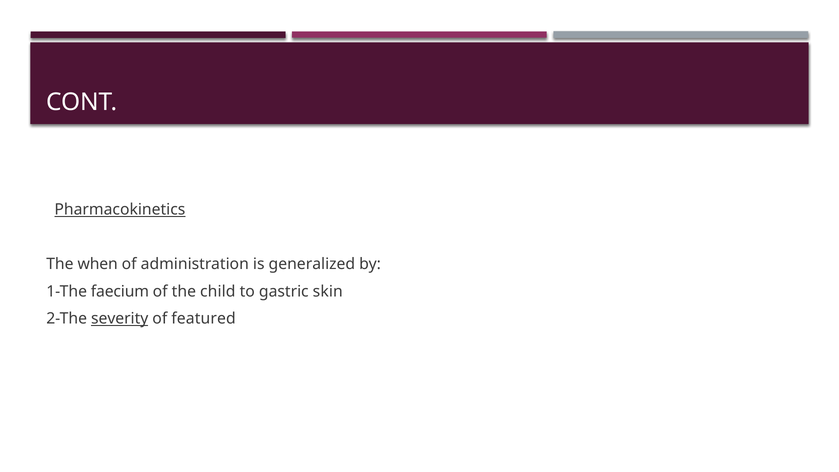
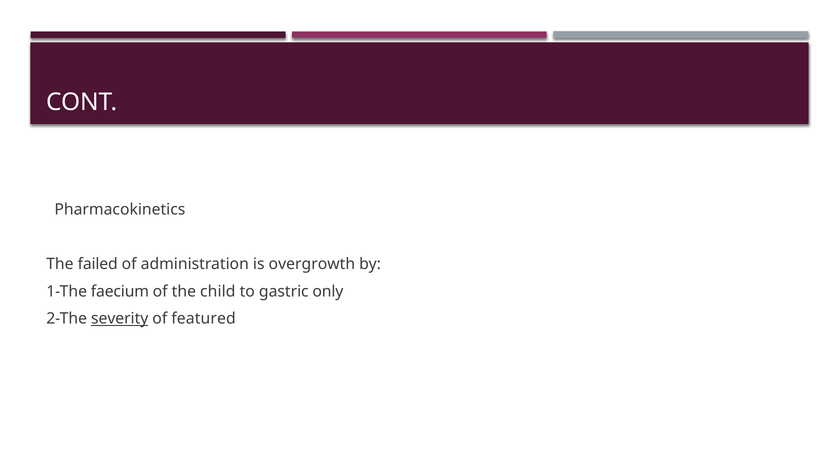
Pharmacokinetics underline: present -> none (120, 210)
when: when -> failed (98, 264)
generalized: generalized -> overgrowth (312, 264)
skin: skin -> only (328, 291)
